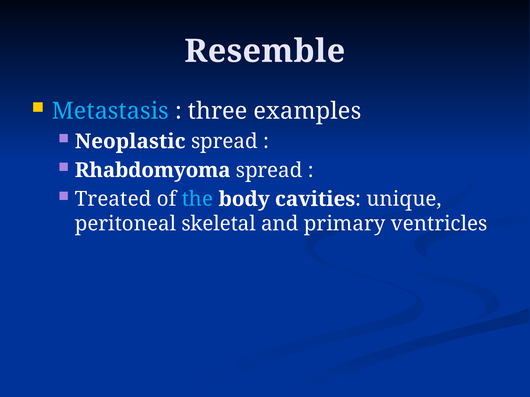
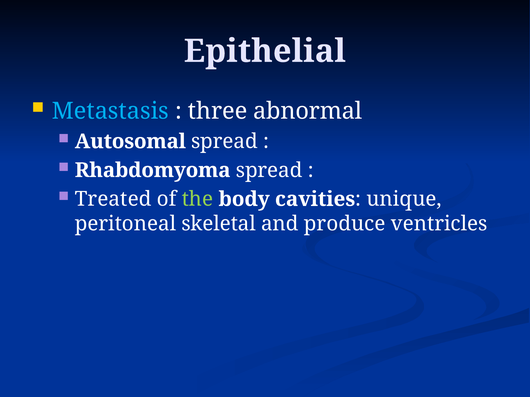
Resemble: Resemble -> Epithelial (265, 51)
examples: examples -> abnormal (308, 111)
Neoplastic: Neoplastic -> Autosomal (130, 142)
the colour: light blue -> light green (197, 199)
primary: primary -> produce (345, 224)
